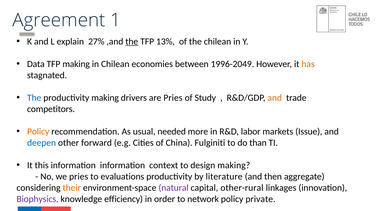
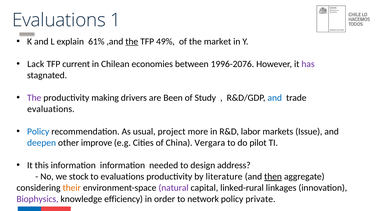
Agreement: Agreement -> Evaluations (59, 20)
27%: 27% -> 61% (96, 42)
13%: 13% -> 49% (165, 42)
the chilean: chilean -> market (218, 42)
Data: Data -> Lack (36, 64)
TFP making: making -> current (76, 64)
1996-2049: 1996-2049 -> 1996-2076 (232, 64)
has colour: orange -> purple (308, 64)
The colour: blue -> purple (34, 98)
are Pries: Pries -> Been (173, 98)
and colour: orange -> blue (275, 98)
competitors: competitors -> evaluations (51, 109)
Policy colour: orange -> blue (38, 132)
needed: needed -> project (172, 132)
forward: forward -> improve (97, 143)
Fulginiti: Fulginiti -> Vergara (210, 143)
than: than -> pilot (258, 143)
context: context -> needed (164, 166)
design making: making -> address (234, 166)
we pries: pries -> stock (79, 177)
then underline: none -> present (273, 177)
other-rural: other-rural -> linked-rural (242, 188)
